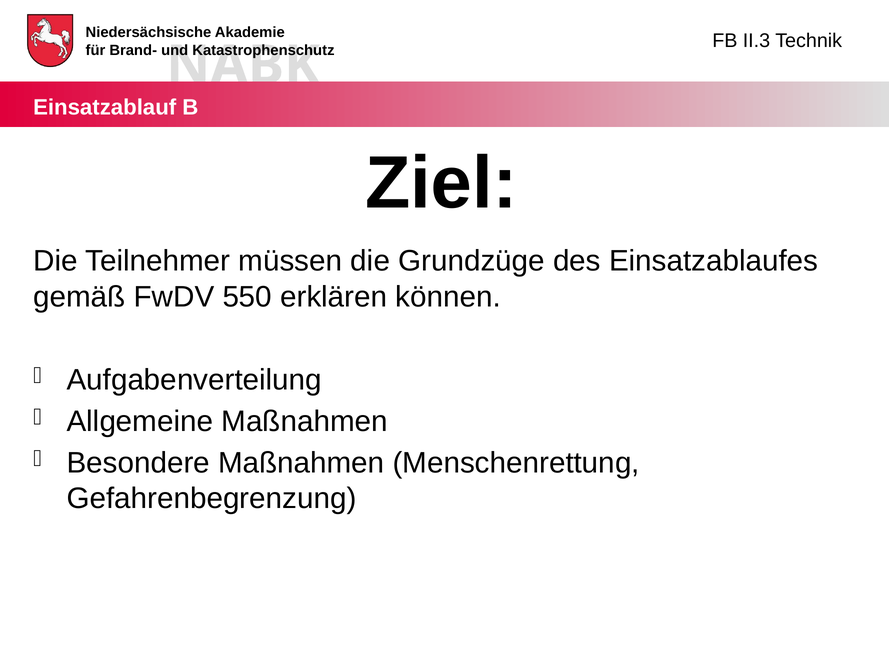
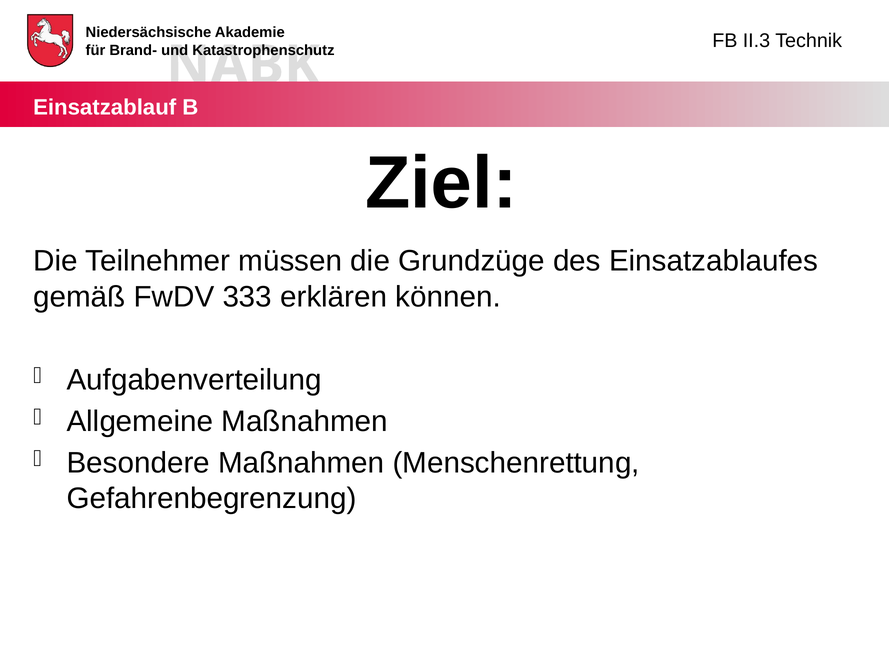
550: 550 -> 333 (247, 297)
